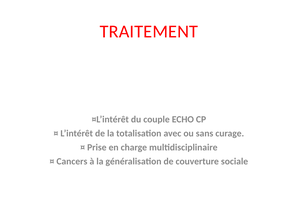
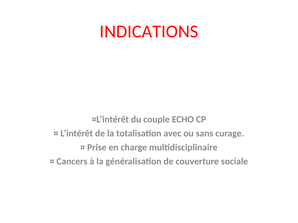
TRAITEMENT: TRAITEMENT -> INDICATIONS (149, 32)
